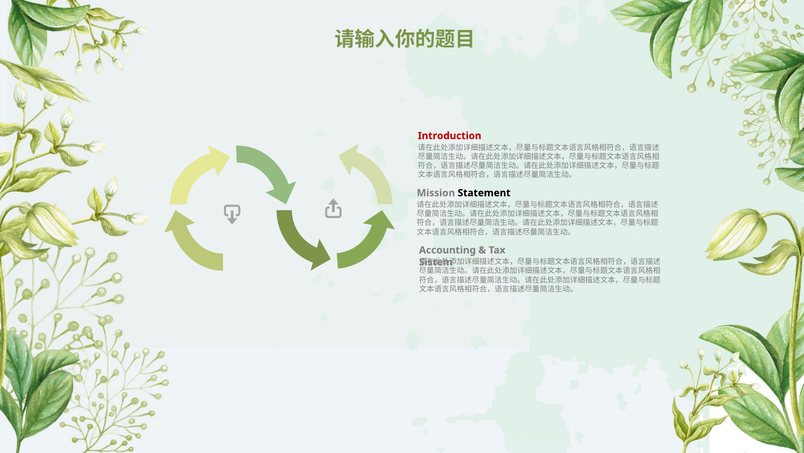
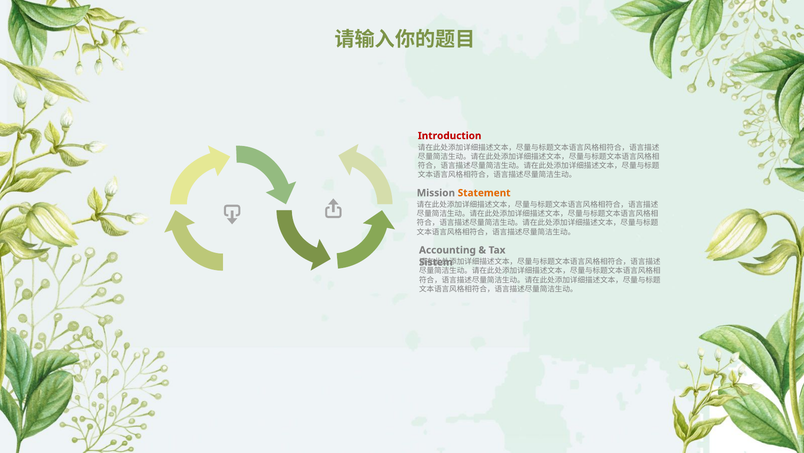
Statement colour: black -> orange (484, 193)
